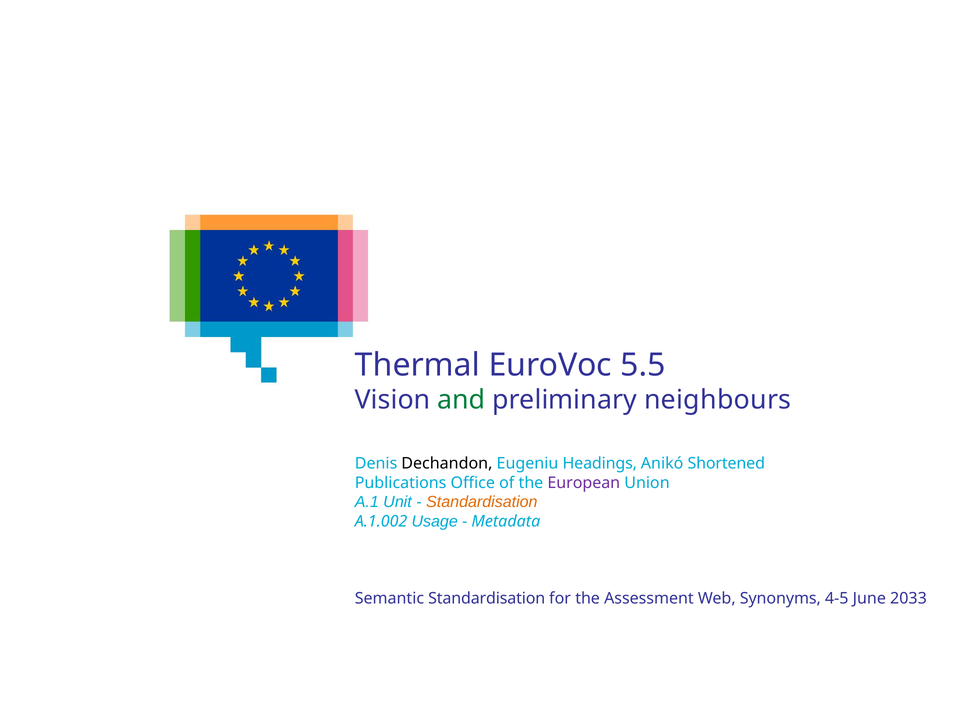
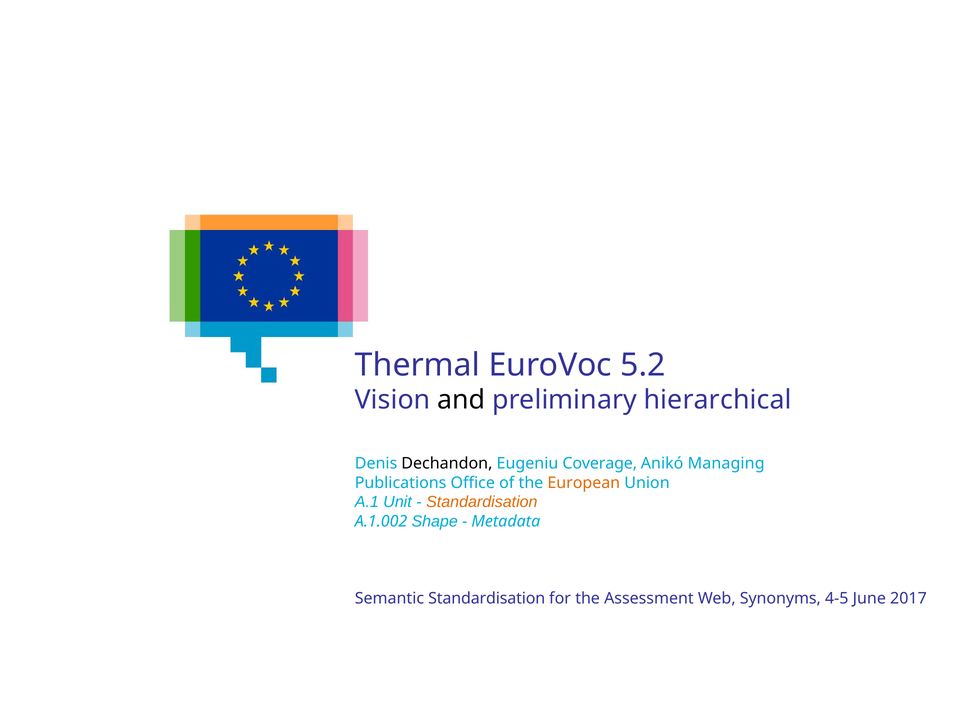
5.5: 5.5 -> 5.2 (643, 365)
and colour: green -> black (461, 400)
neighbours: neighbours -> hierarchical (718, 400)
Headings: Headings -> Coverage (600, 463)
Shortened: Shortened -> Managing (726, 463)
European colour: purple -> orange (584, 483)
Usage: Usage -> Shape (435, 521)
2033: 2033 -> 2017 (908, 598)
